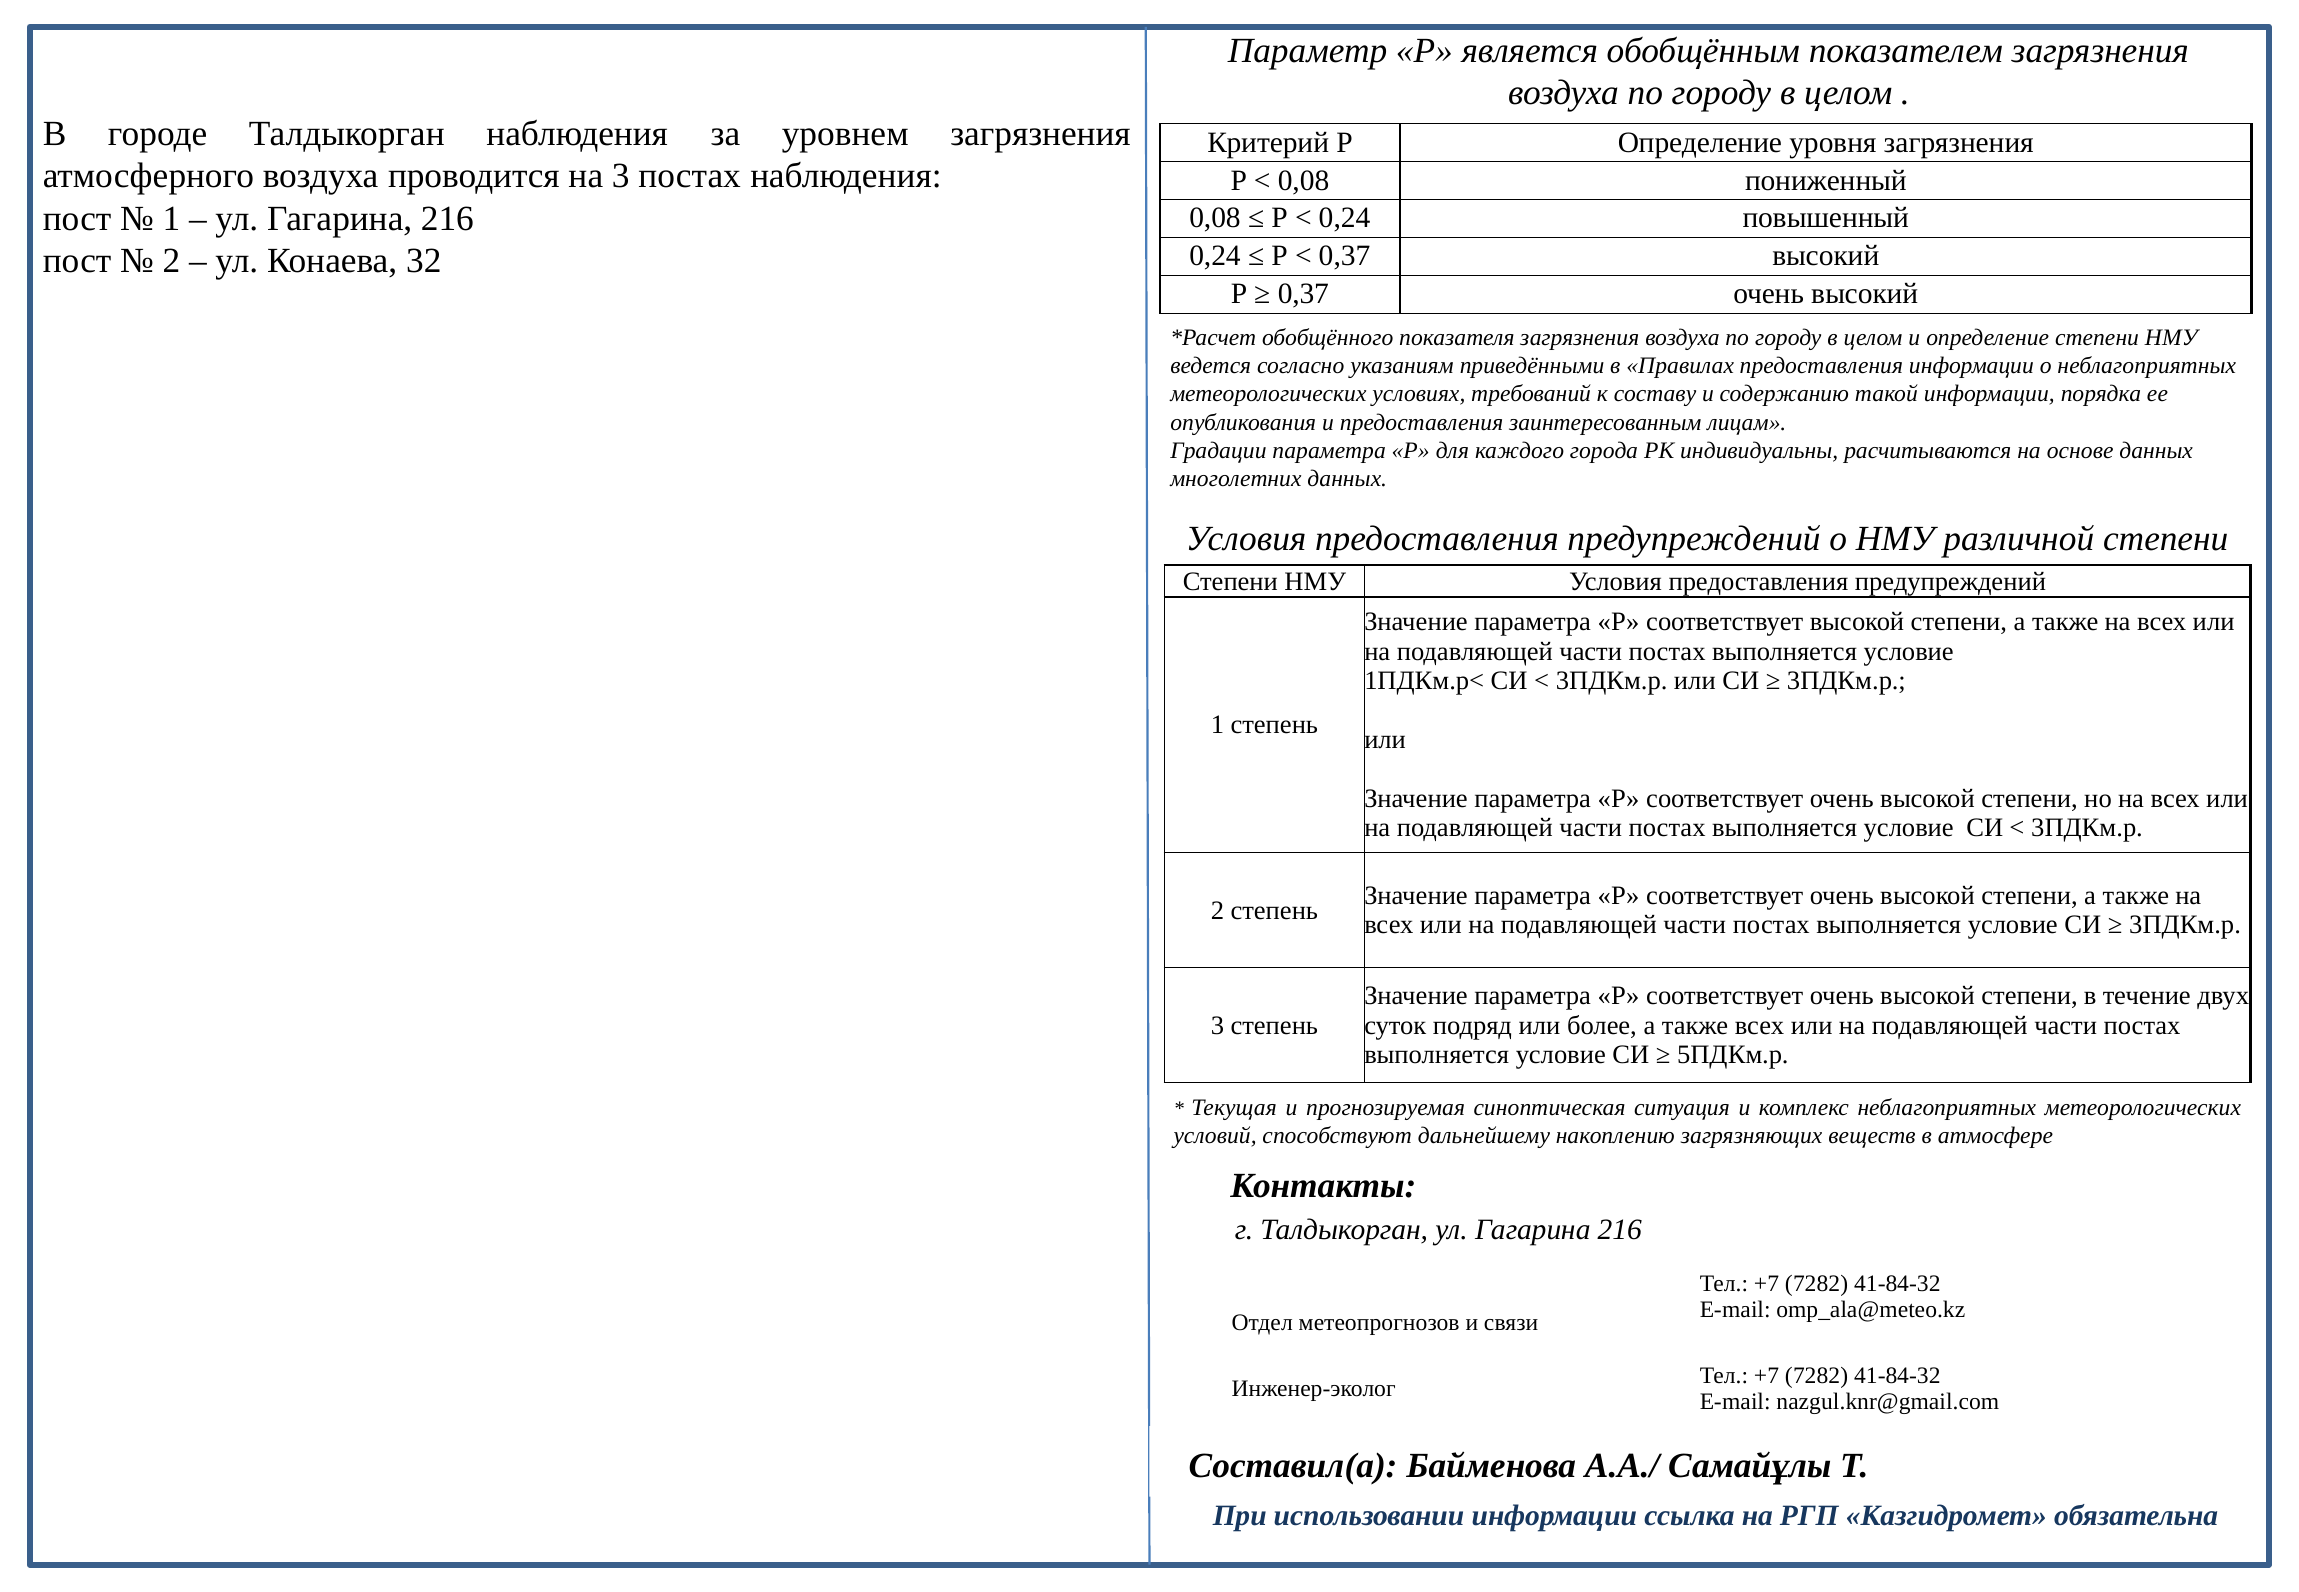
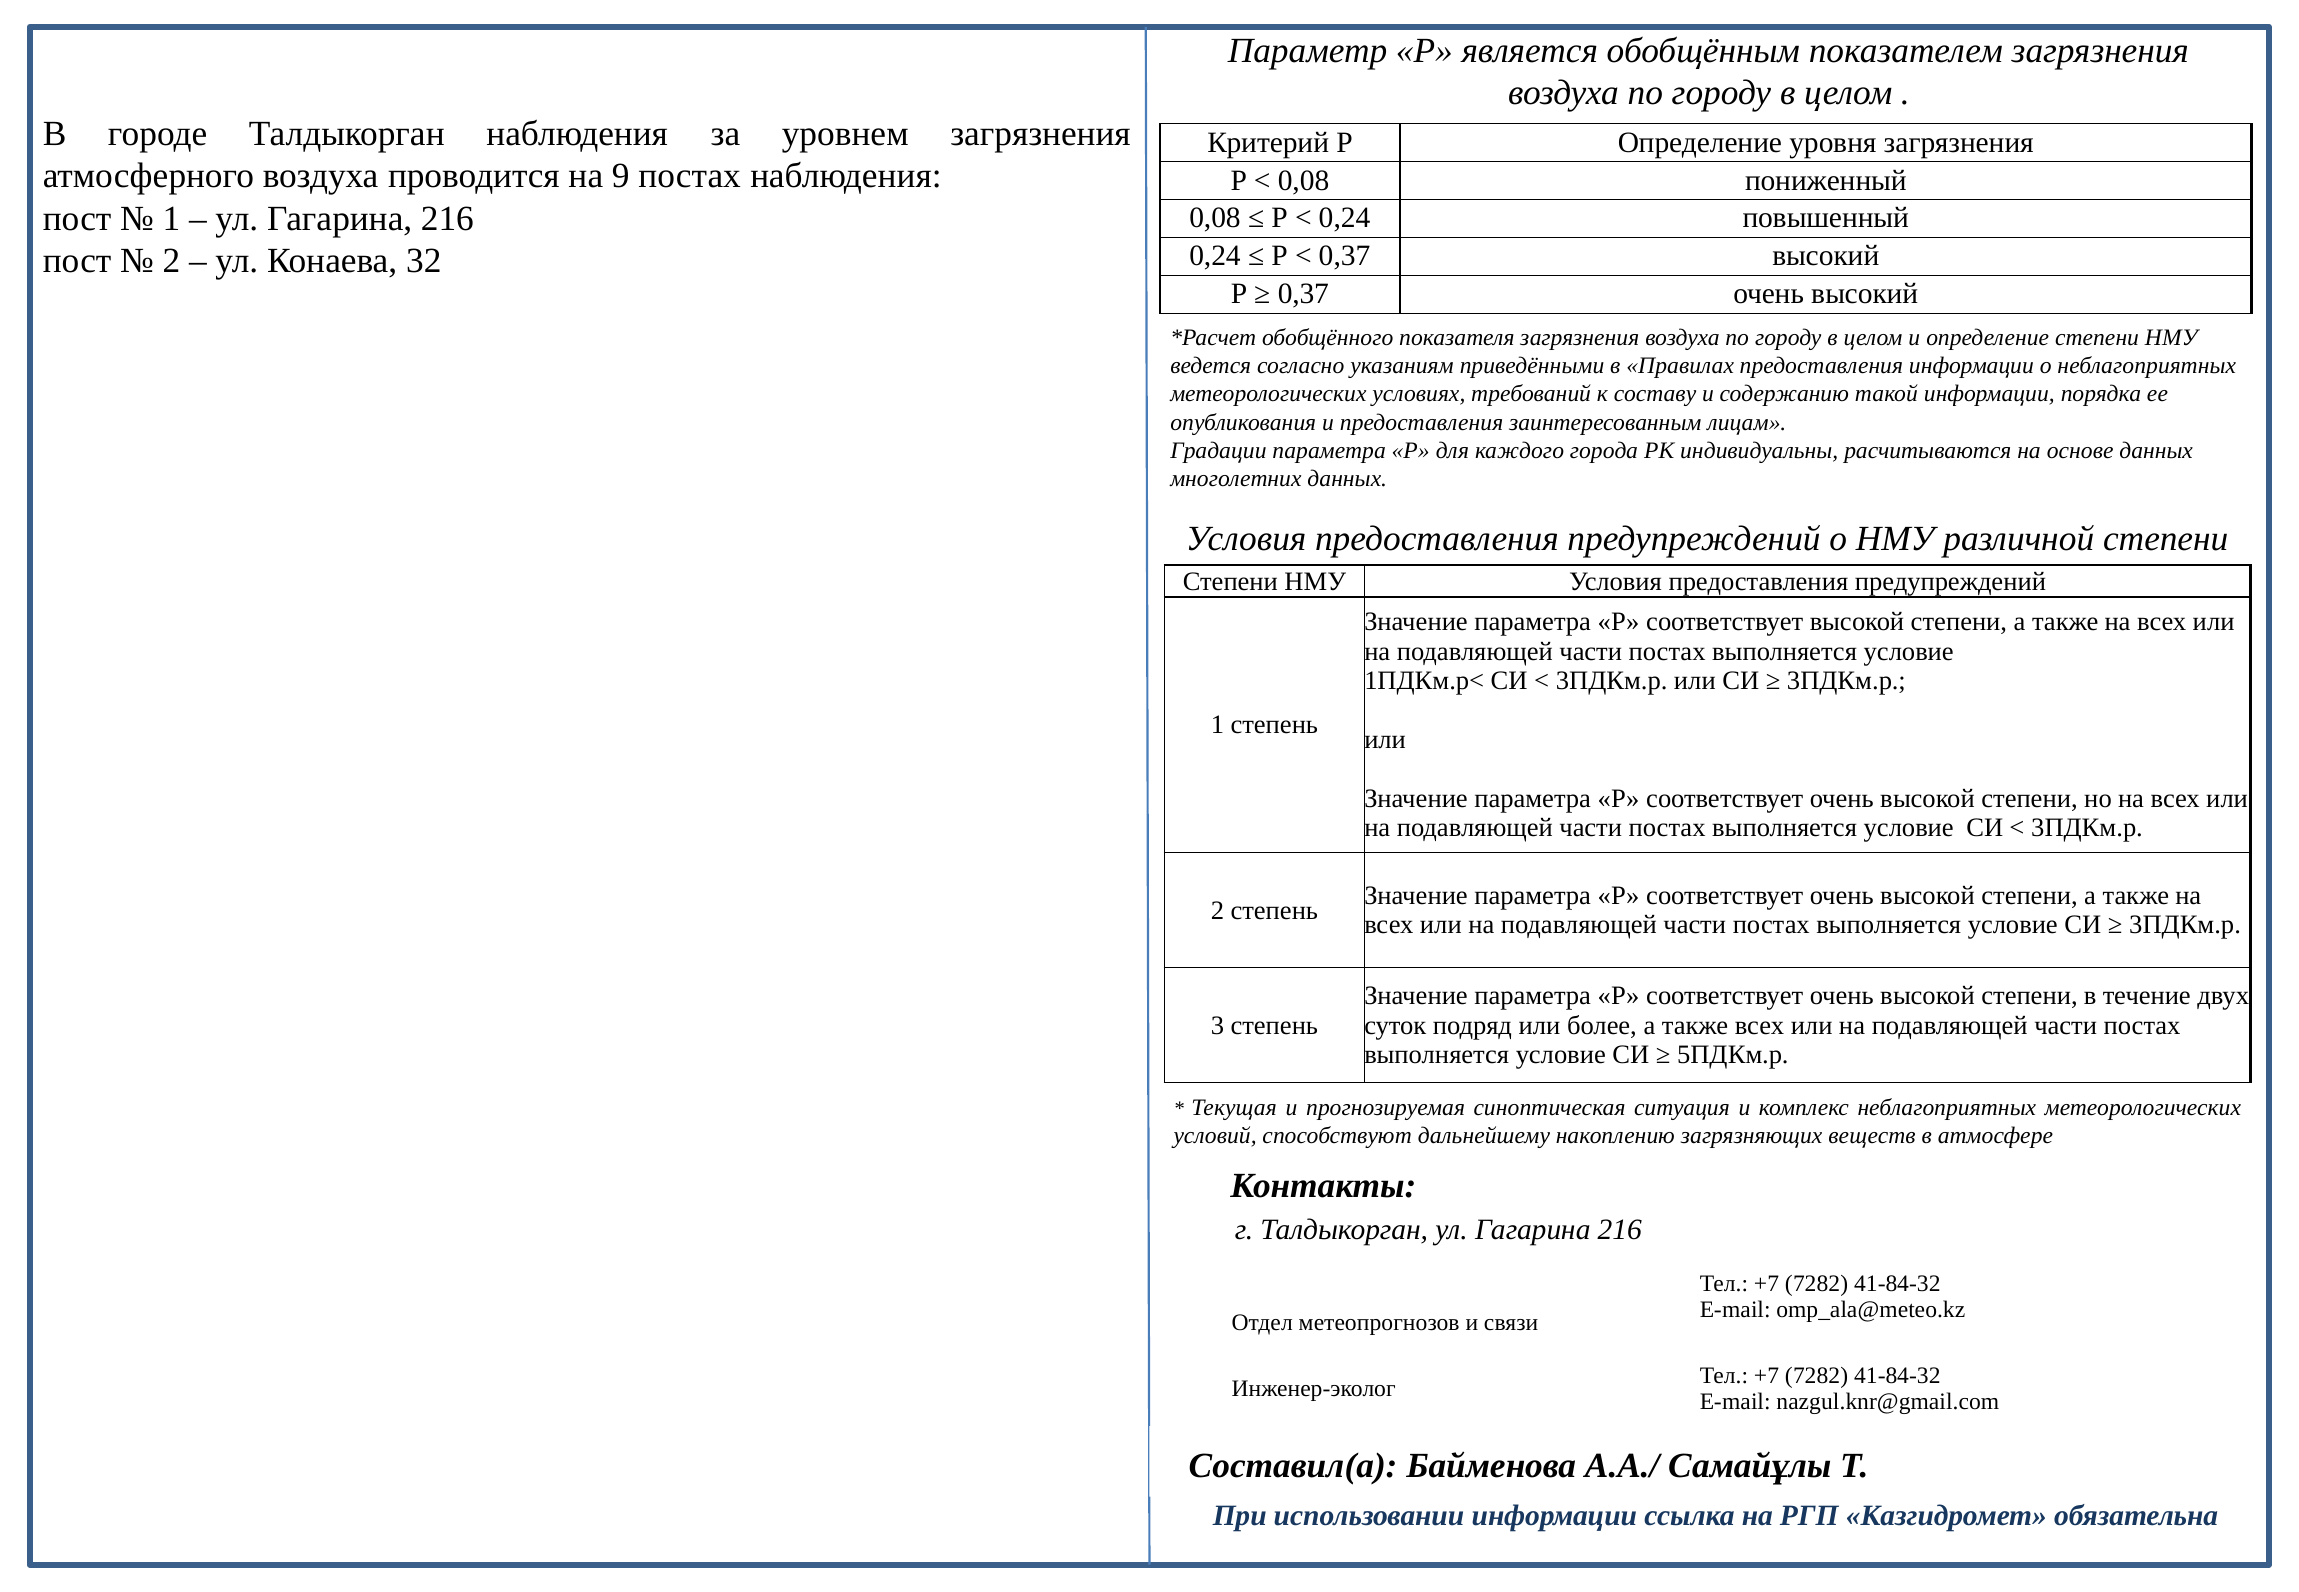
на 3: 3 -> 9 (621, 176)
